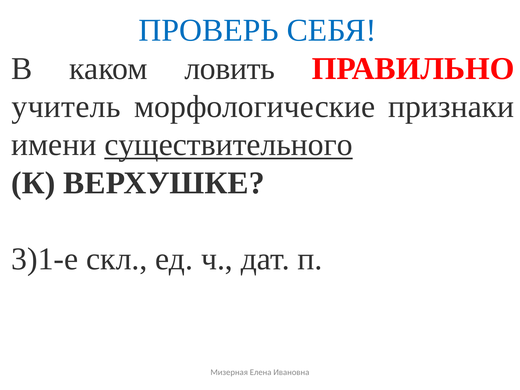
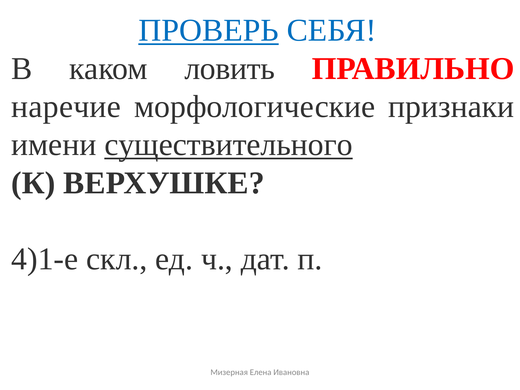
ПРОВЕРЬ underline: none -> present (209, 30)
учитель: учитель -> наречие (66, 107)
3)1-е: 3)1-е -> 4)1-е (45, 259)
